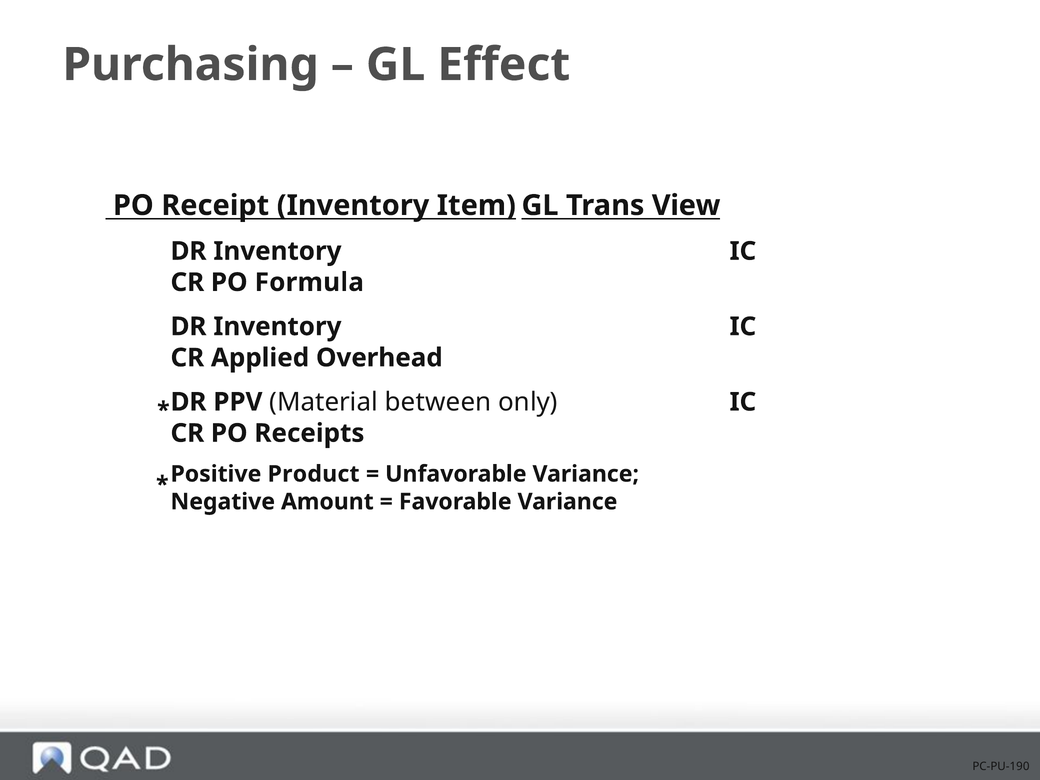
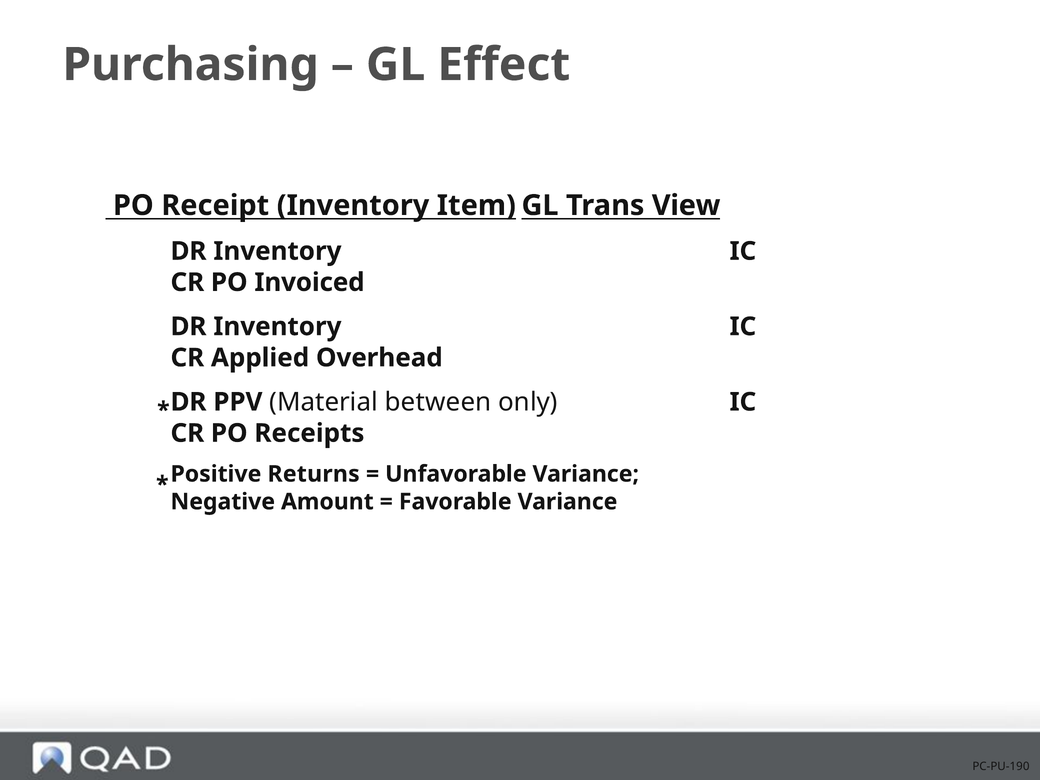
Formula: Formula -> Invoiced (310, 282)
Product: Product -> Returns (314, 474)
